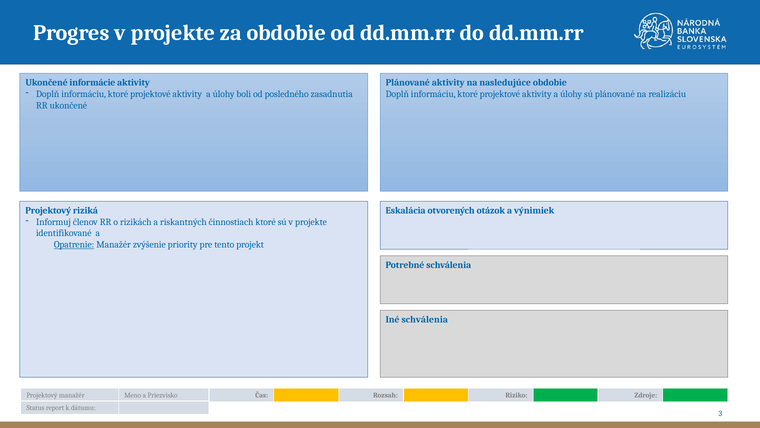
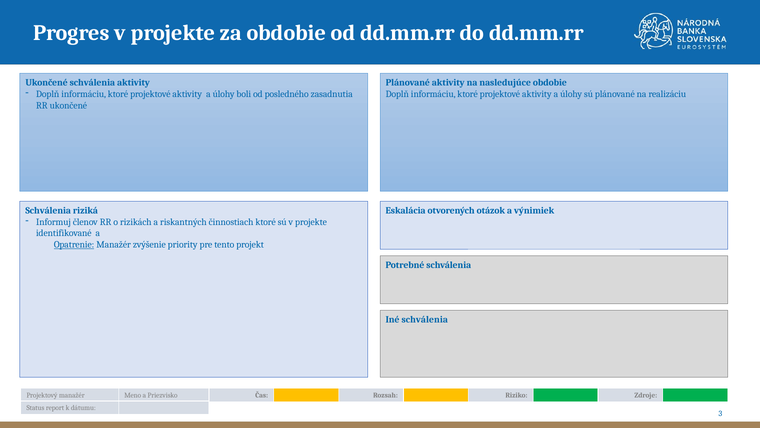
Ukončené informácie: informácie -> schválenia (92, 82)
Projektový: Projektový -> Schválenia (48, 210)
